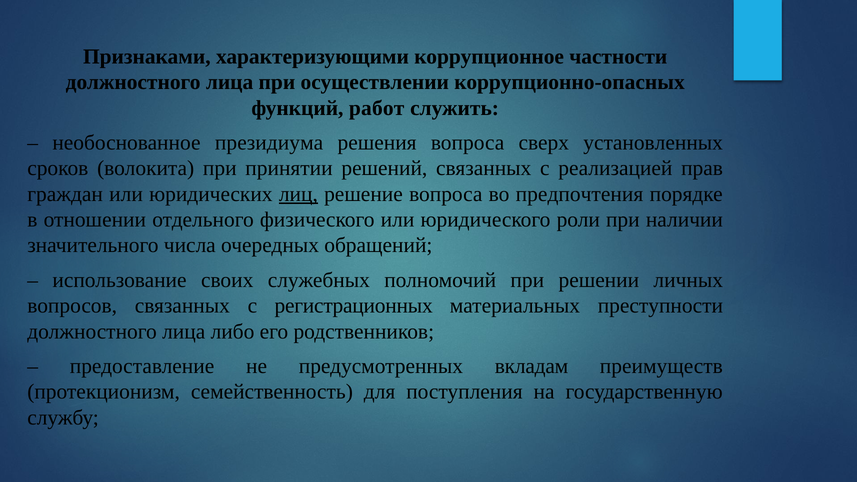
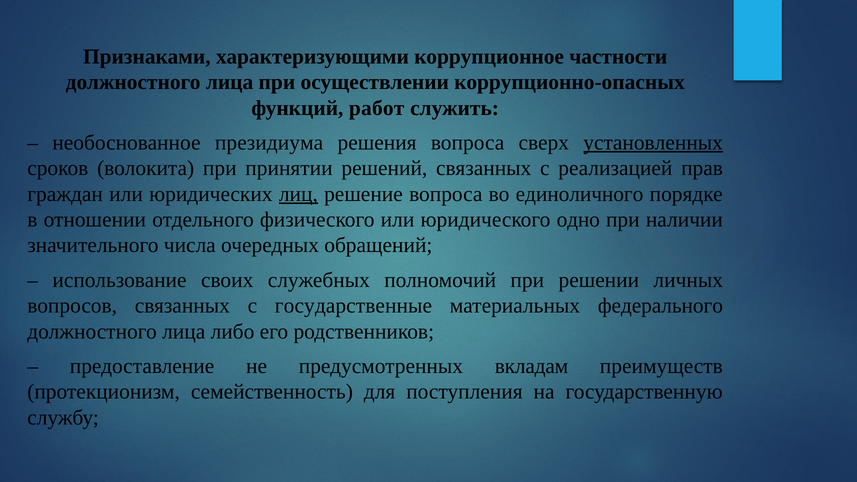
установленных underline: none -> present (653, 143)
предпочтения: предпочтения -> единоличного (580, 194)
роли: роли -> одно (578, 220)
регистрационных: регистрационных -> государственные (353, 306)
преступности: преступности -> федерального (660, 306)
